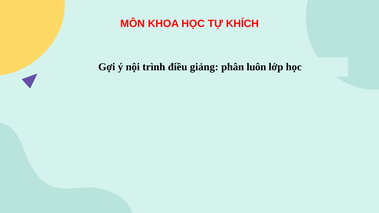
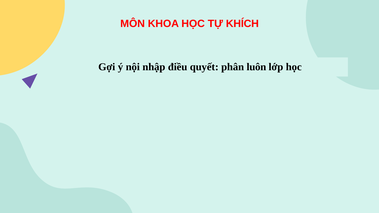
trình: trình -> nhập (154, 67)
giảng: giảng -> quyết (204, 67)
